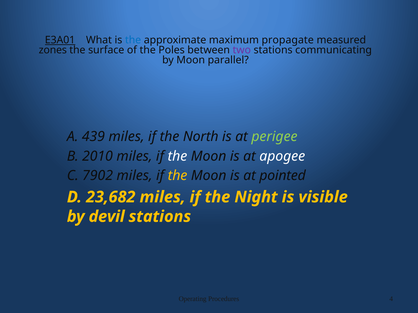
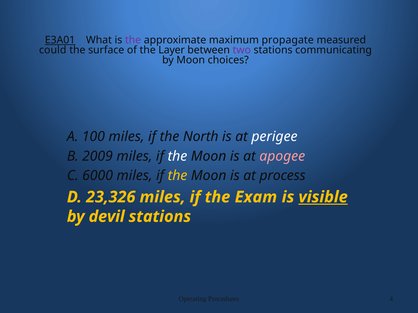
the colour: blue -> purple (133, 40)
zones: zones -> could (53, 50)
Poles: Poles -> Layer (172, 50)
parallel: parallel -> choices (228, 60)
439: 439 -> 100 (93, 137)
perigee colour: light green -> white (274, 137)
2010: 2010 -> 2009 (97, 156)
apogee colour: white -> pink (282, 156)
7902: 7902 -> 6000 (98, 176)
pointed: pointed -> process (283, 176)
23,682: 23,682 -> 23,326 (111, 197)
Night: Night -> Exam (256, 197)
visible underline: none -> present (323, 197)
